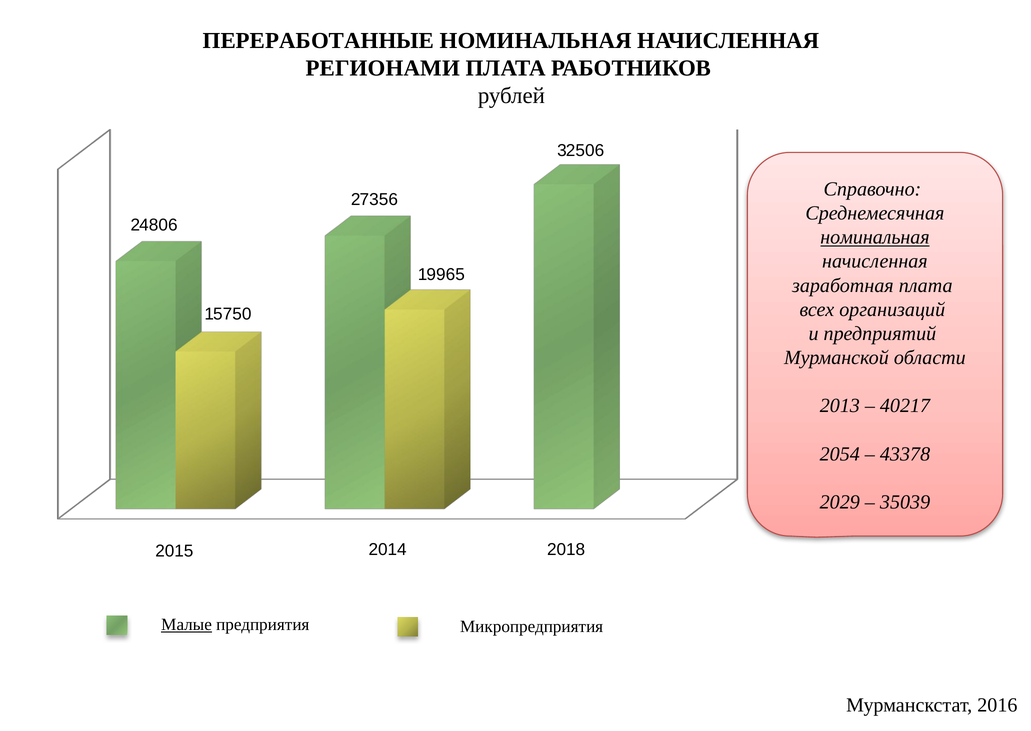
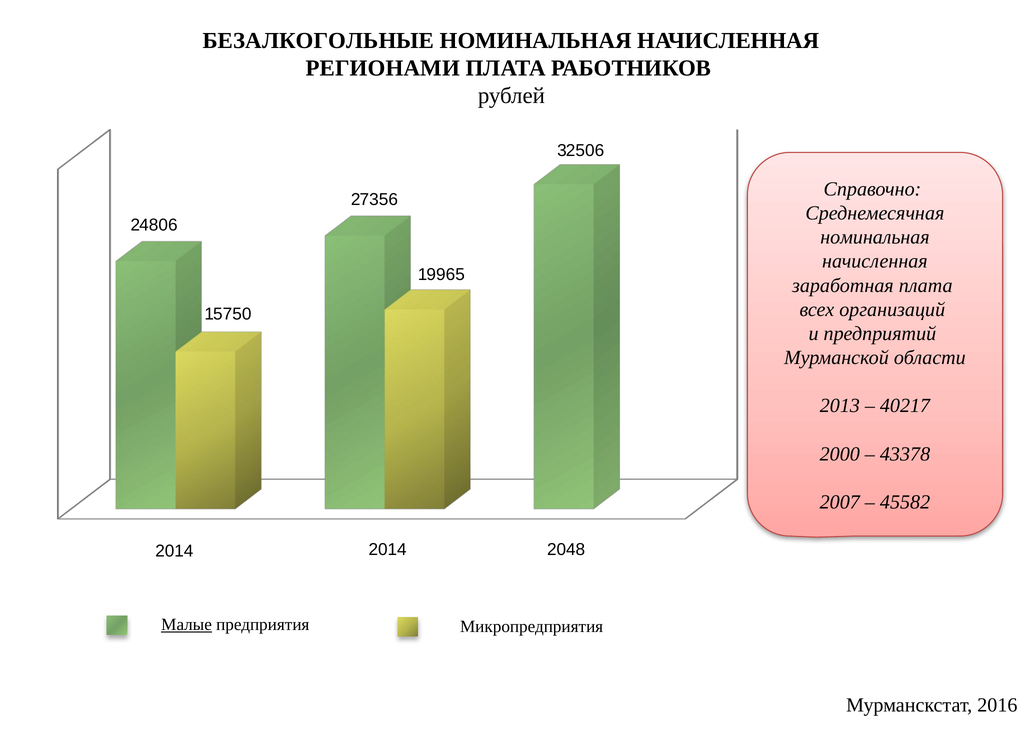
ПЕРЕРАБОТАННЫЕ: ПЕРЕРАБОТАННЫЕ -> БЕЗАЛКОГОЛЬНЫЕ (319, 41)
номинальная underline: present -> none (875, 237)
2054: 2054 -> 2000 (840, 454)
2029: 2029 -> 2007 (840, 502)
35039: 35039 -> 45582 (905, 502)
2018: 2018 -> 2048 (566, 549)
2015: 2015 -> 2014 (174, 551)
